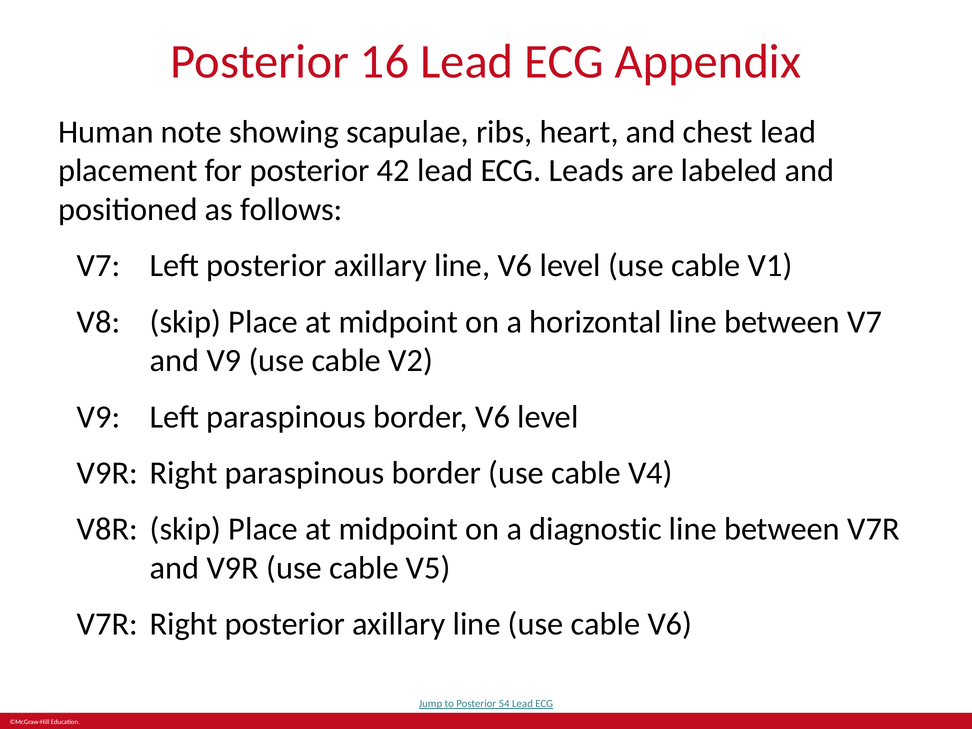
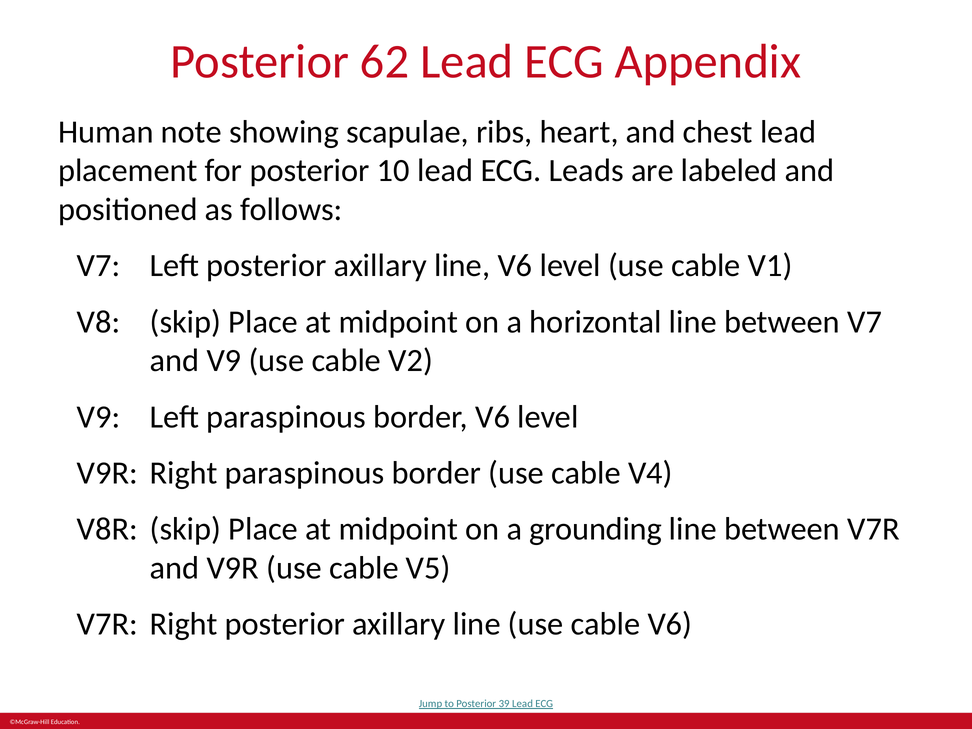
16: 16 -> 62 (385, 62)
42: 42 -> 10 (393, 171)
diagnostic: diagnostic -> grounding (596, 529)
54: 54 -> 39 (504, 704)
